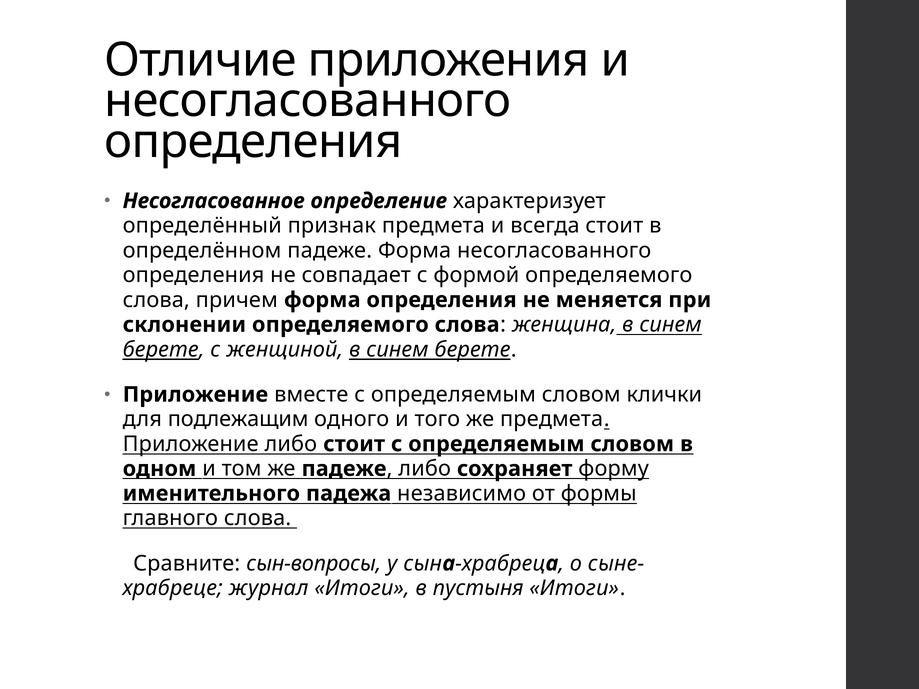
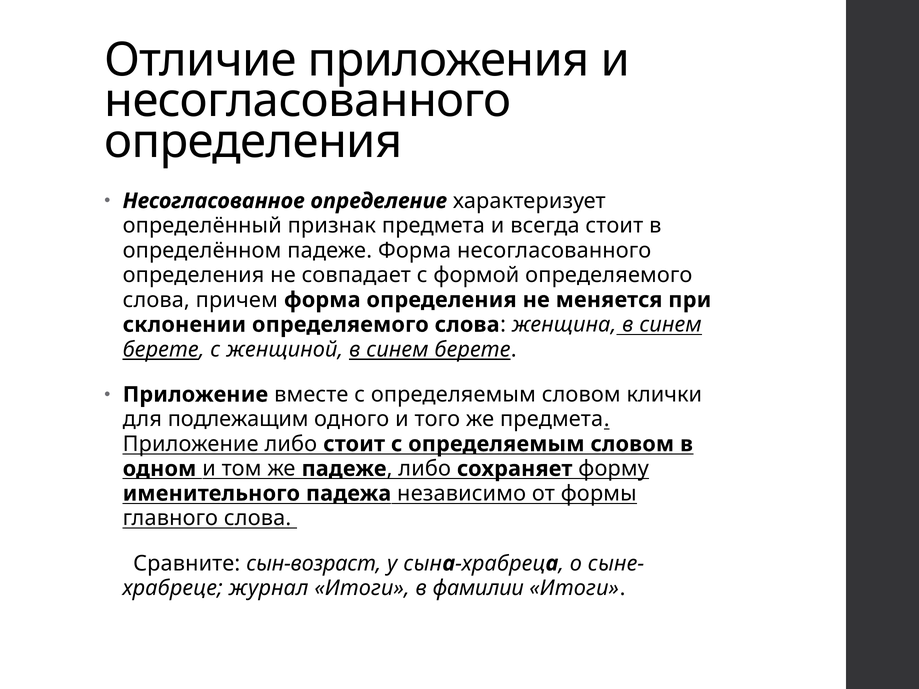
сын-вопросы: сын-вопросы -> сын-возраст (314, 564)
пустыня: пустыня -> фамилии (478, 588)
